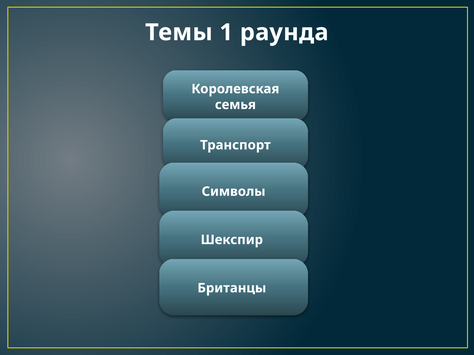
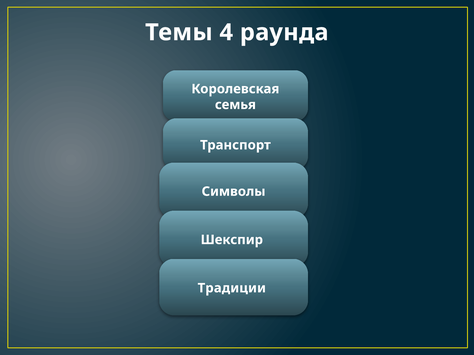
1: 1 -> 4 (226, 32)
Британцы: Британцы -> Традиции (232, 288)
